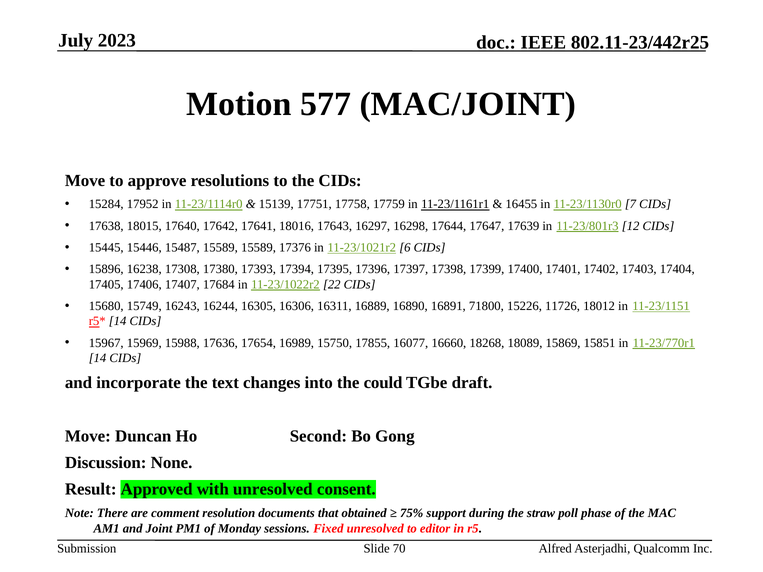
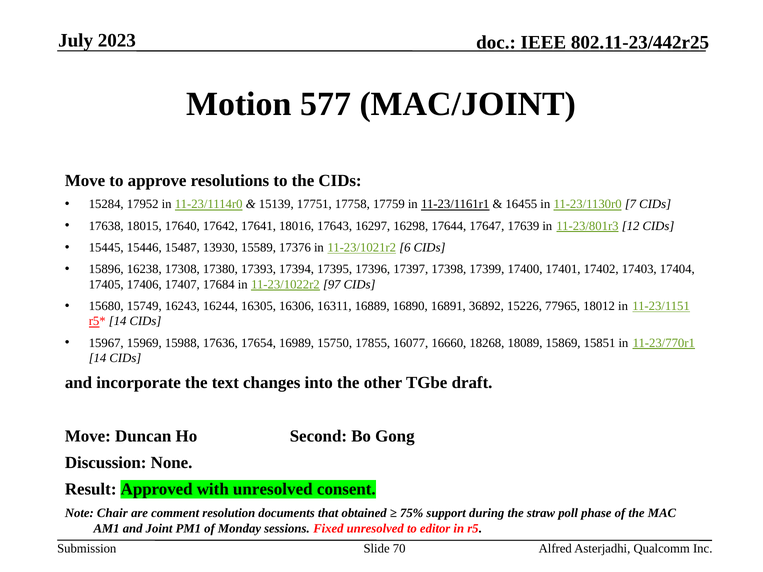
15487 15589: 15589 -> 13930 (220, 248)
22: 22 -> 97 (332, 285)
71800: 71800 -> 36892 (486, 306)
11726: 11726 -> 77965 (563, 306)
could: could -> other (383, 383)
There: There -> Chair (112, 513)
